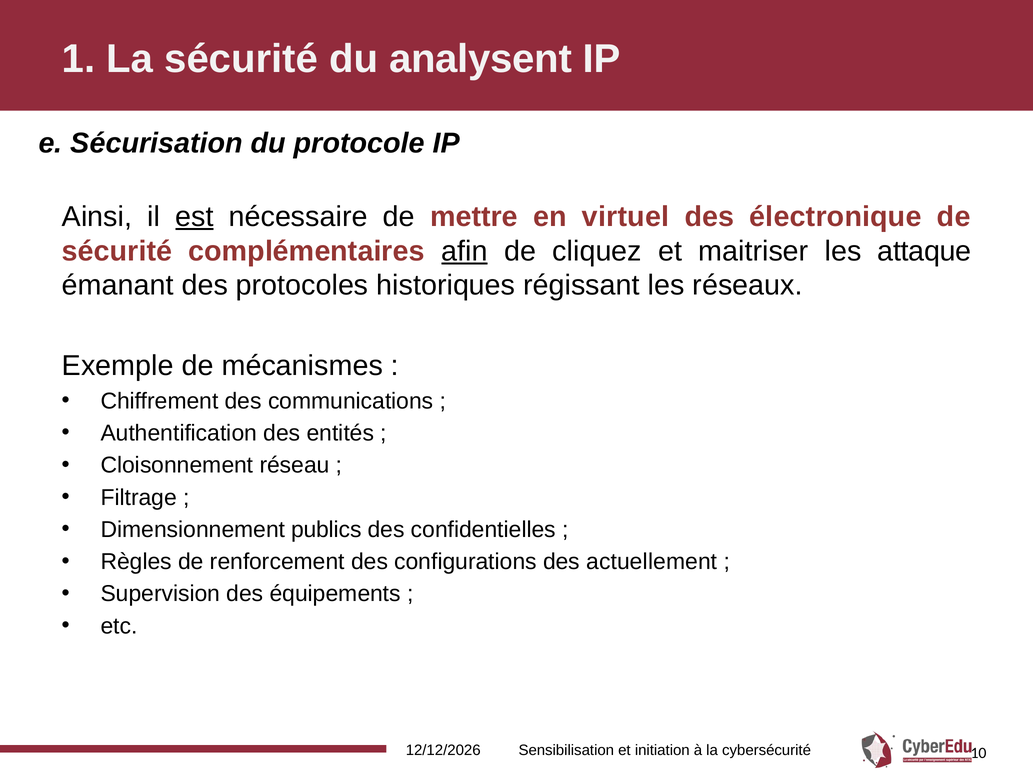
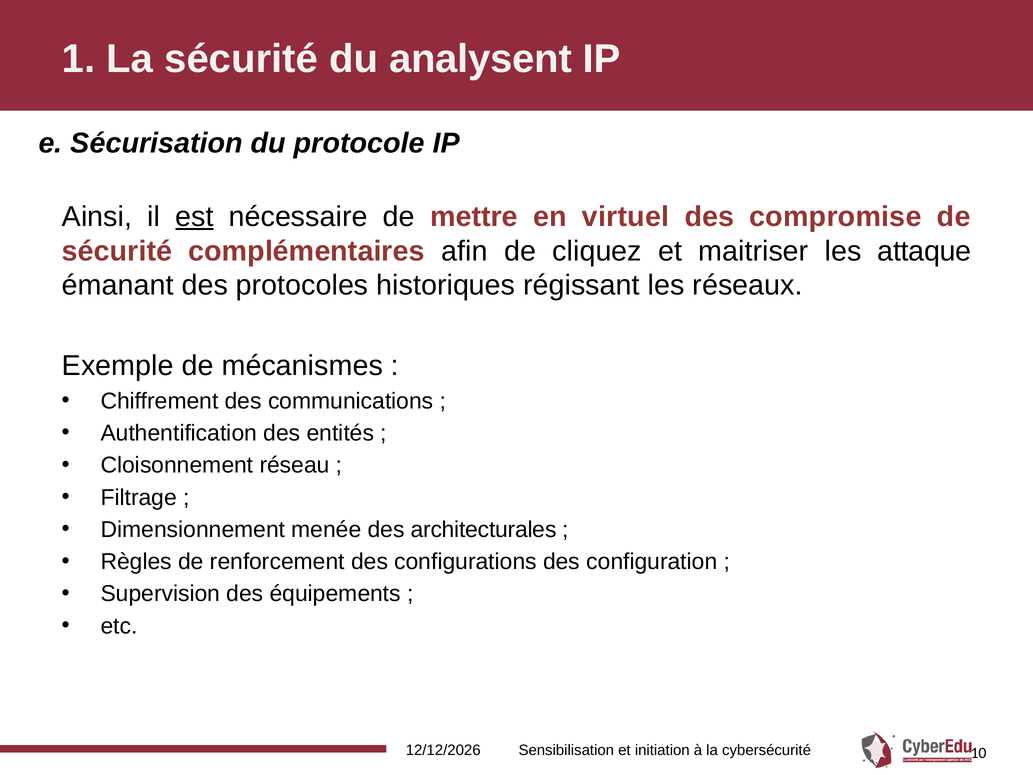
électronique: électronique -> compromise (835, 217)
afin underline: present -> none (465, 251)
publics: publics -> menée (326, 529)
confidentielles: confidentielles -> architecturales (484, 529)
actuellement: actuellement -> configuration (652, 562)
